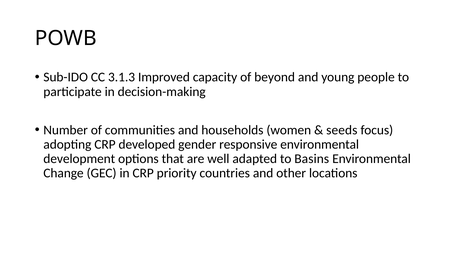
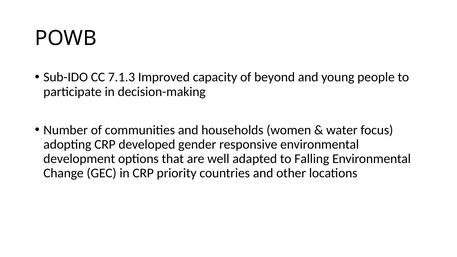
3.1.3: 3.1.3 -> 7.1.3 (122, 77)
seeds: seeds -> water (342, 130)
Basins: Basins -> Falling (312, 159)
